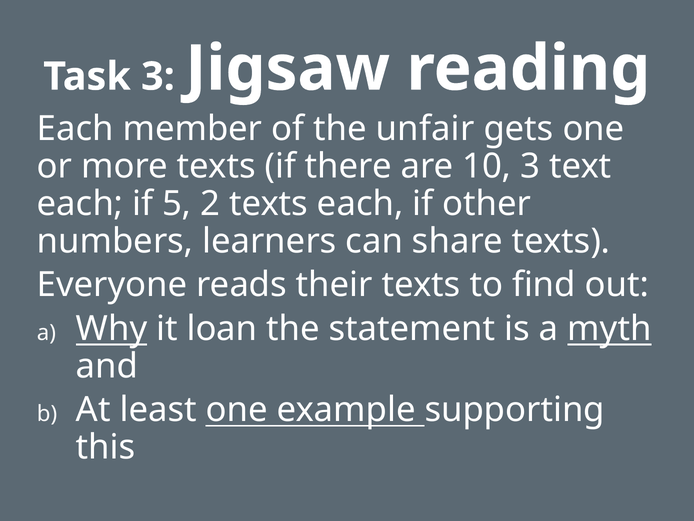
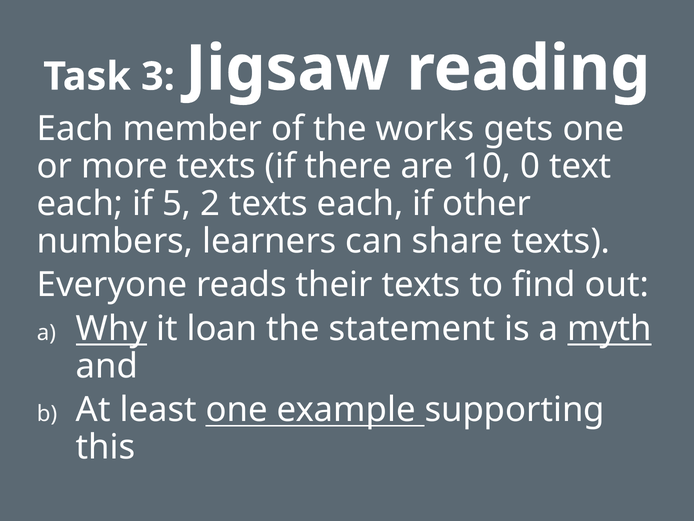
unfair: unfair -> works (425, 128)
10 3: 3 -> 0 (530, 166)
